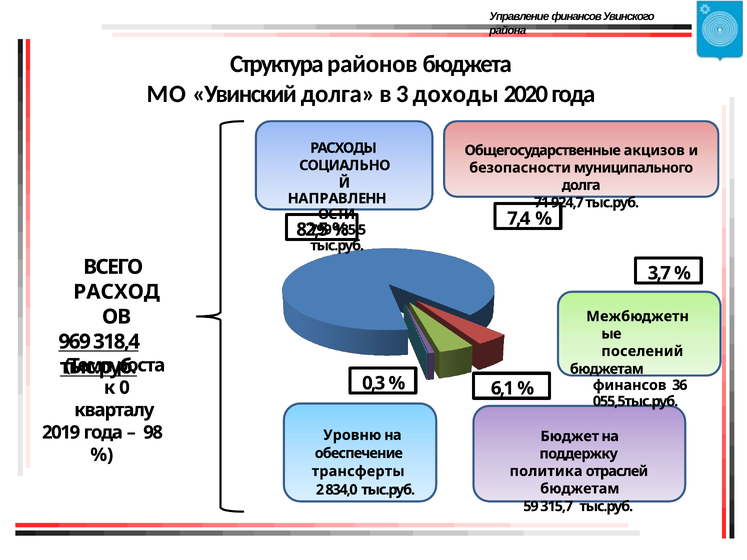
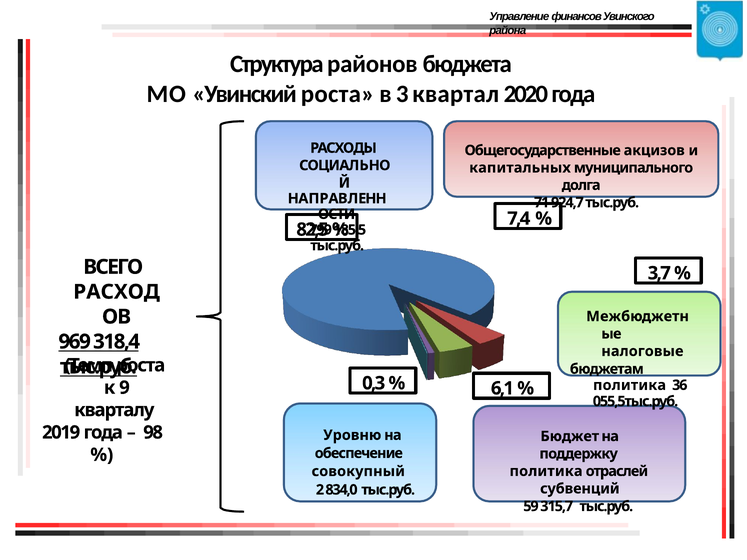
Увинский долга: долга -> роста (338, 94)
доходы: доходы -> квартал (456, 94)
безопасности: безопасности -> капитальных (520, 168)
поселений: поселений -> налоговые (642, 351)
финансов: финансов -> политика (630, 385)
0: 0 -> 9 (124, 388)
трансферты: трансферты -> совокупный (358, 472)
бюджетам: бюджетам -> субвенций (580, 489)
